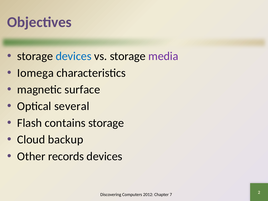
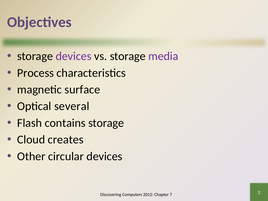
devices colour: blue -> purple (74, 56)
Iomega: Iomega -> Process (36, 73)
backup: backup -> creates (66, 140)
records: records -> circular (66, 156)
